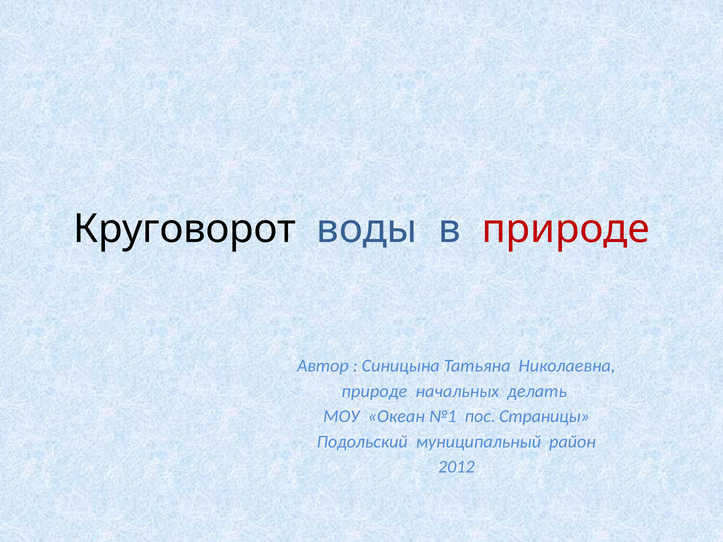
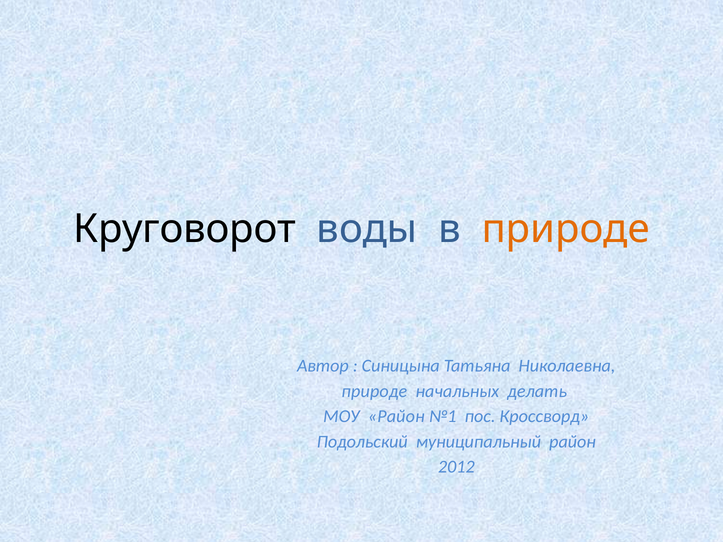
природе colour: red -> orange (566, 229)
МОУ Океан: Океан -> Район (396, 417)
Страницы: Страницы -> Кроссворд (544, 417)
